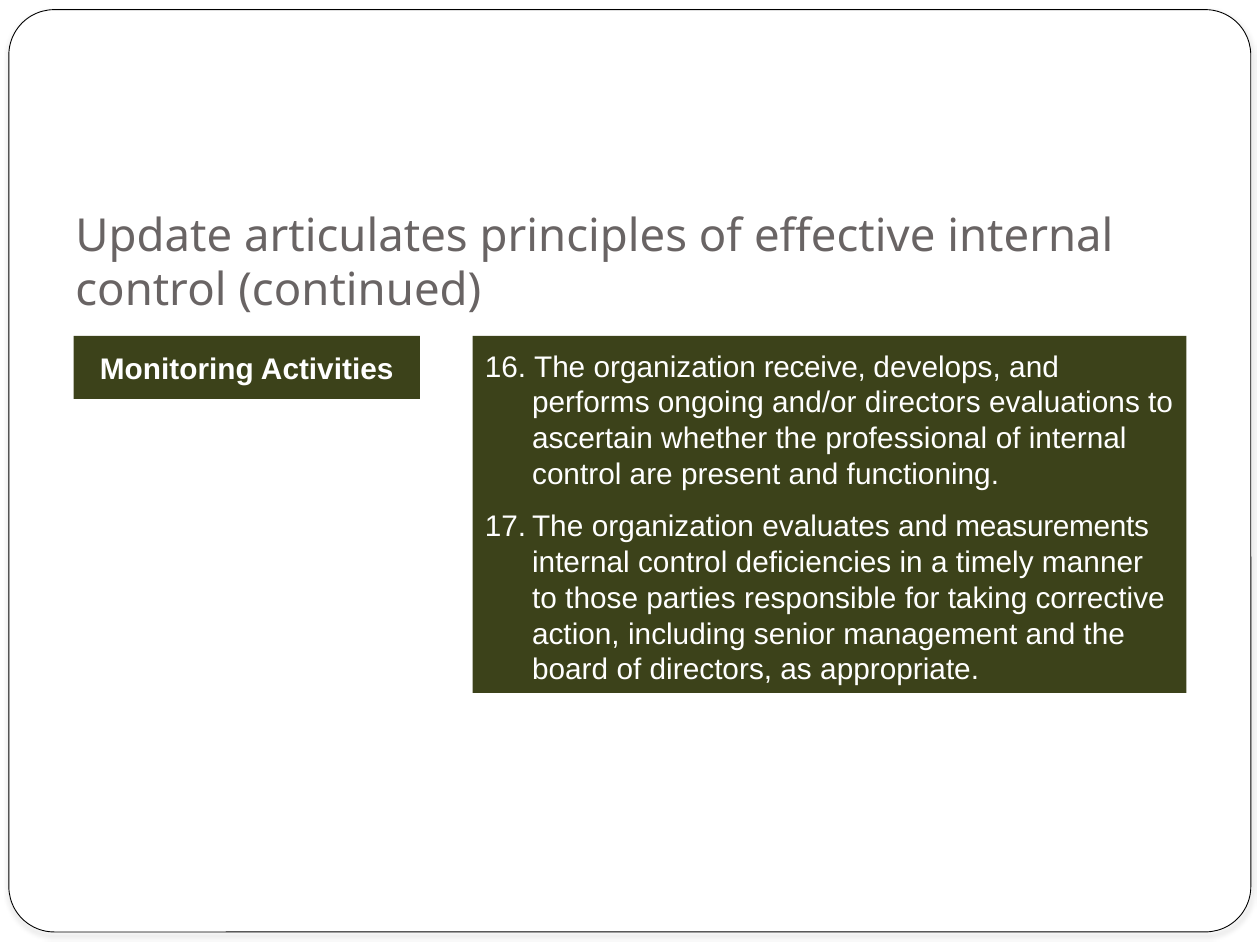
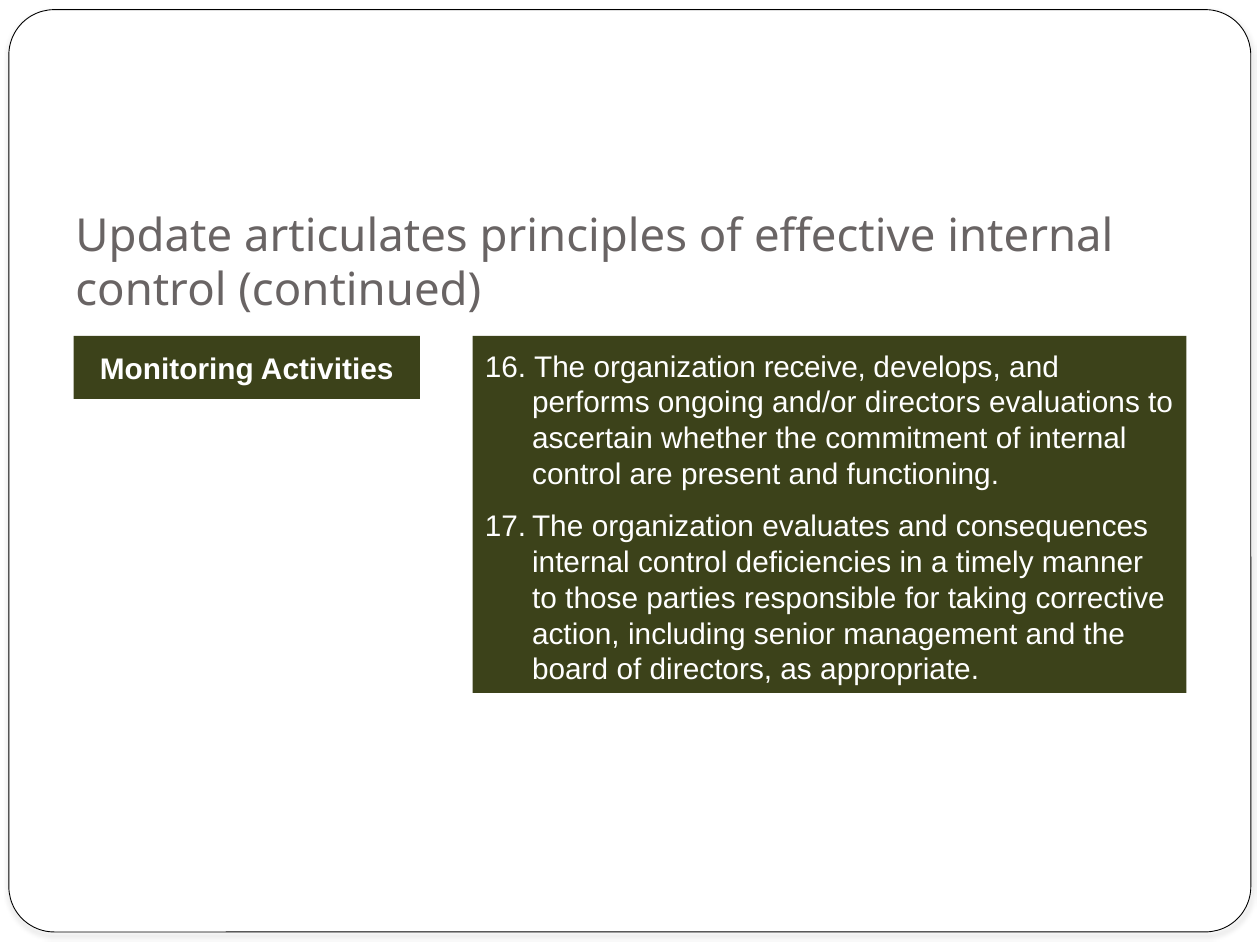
professional: professional -> commitment (906, 439)
measurements: measurements -> consequences (1052, 527)
